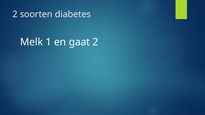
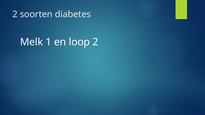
gaat: gaat -> loop (79, 42)
